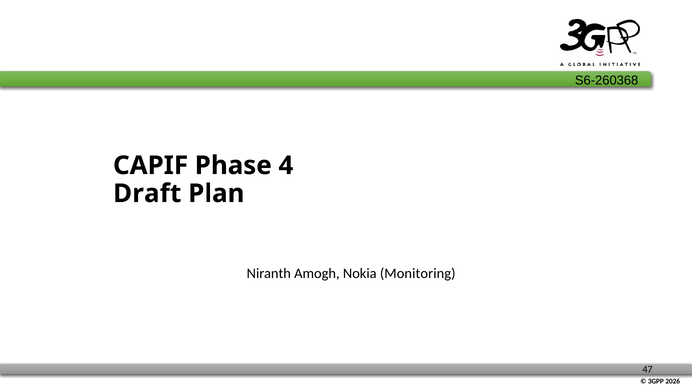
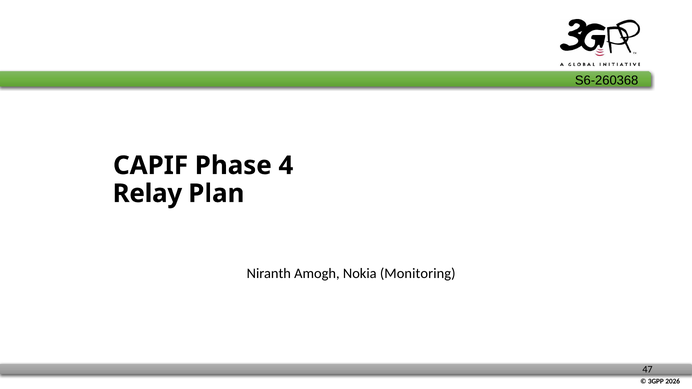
Draft: Draft -> Relay (147, 194)
